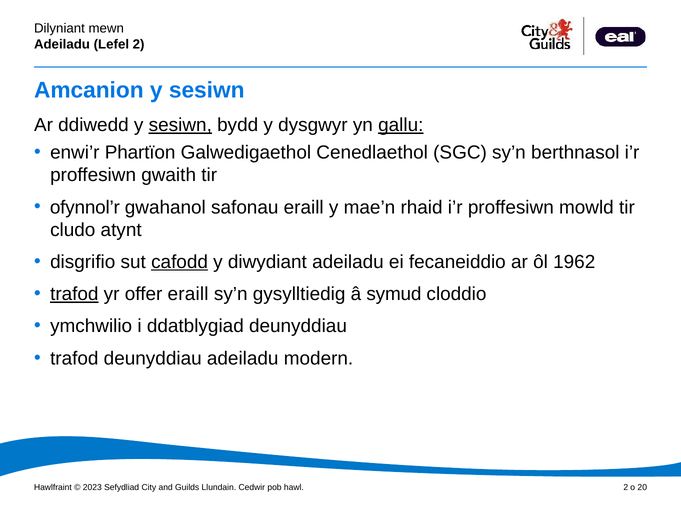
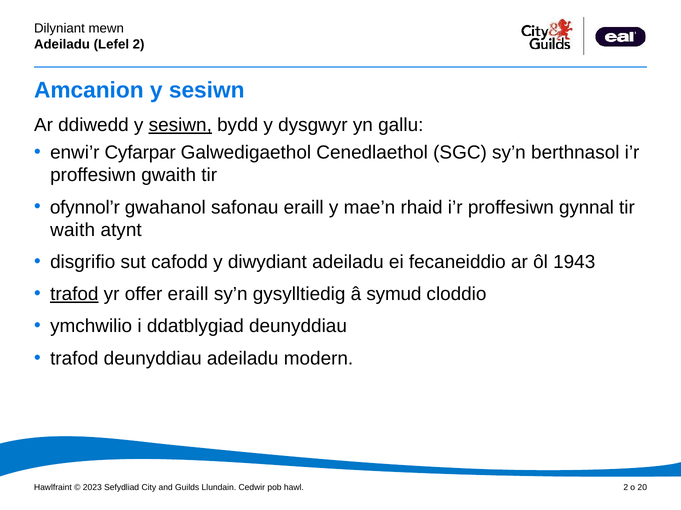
gallu underline: present -> none (401, 125)
Phartïon: Phartïon -> Cyfarpar (140, 153)
mowld: mowld -> gynnal (586, 208)
cludo: cludo -> waith (73, 230)
cafodd underline: present -> none (180, 262)
1962: 1962 -> 1943 (574, 262)
